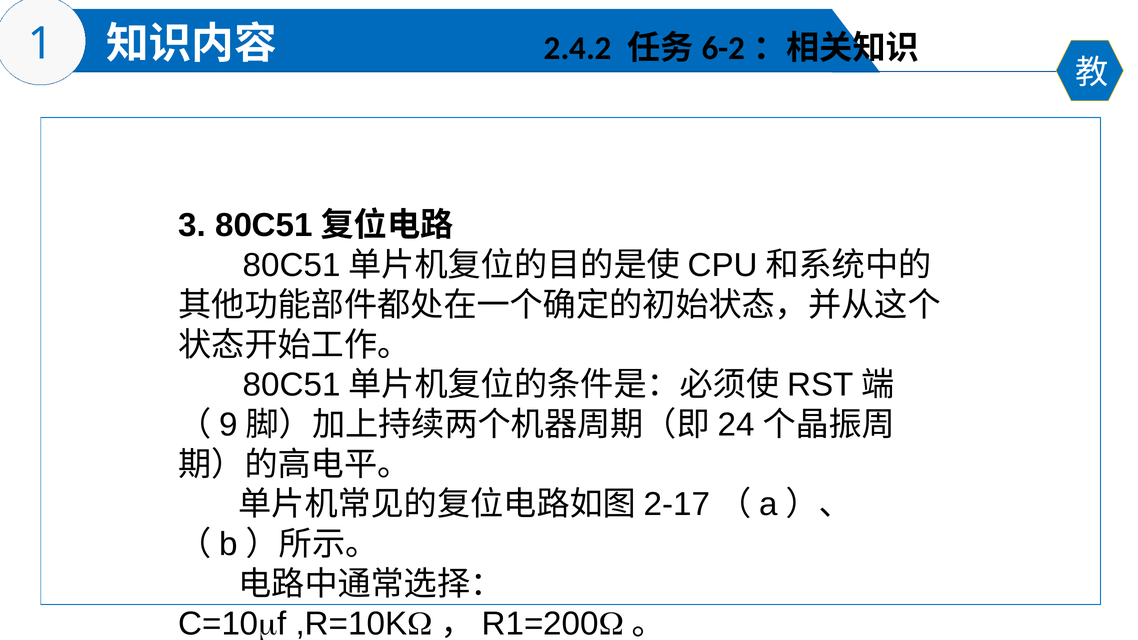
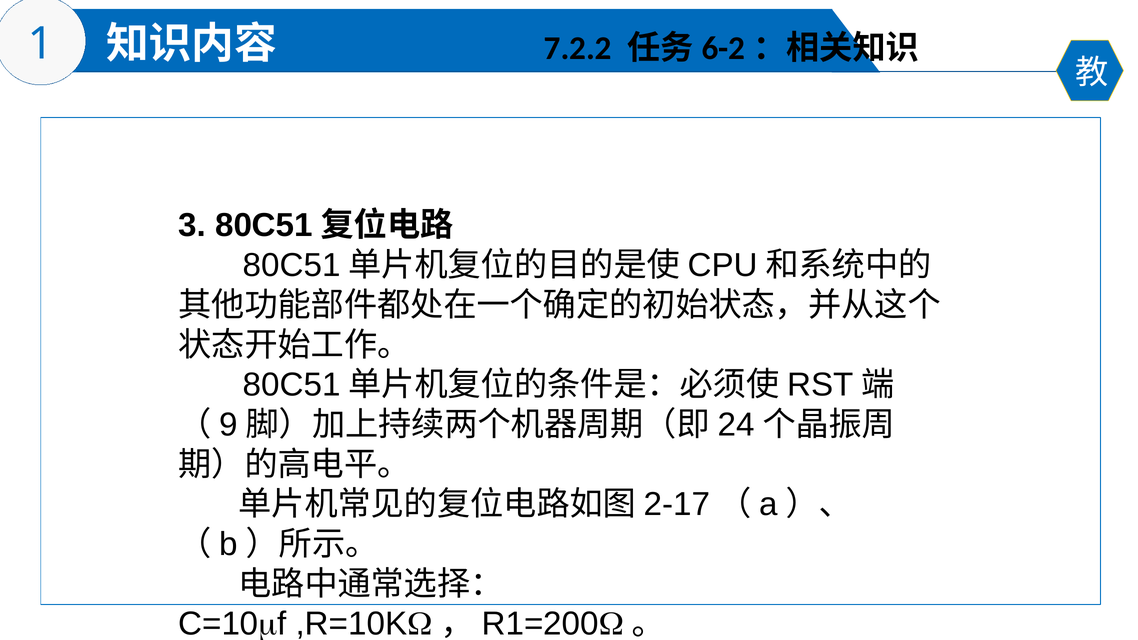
2.4.2: 2.4.2 -> 7.2.2 (578, 48)
